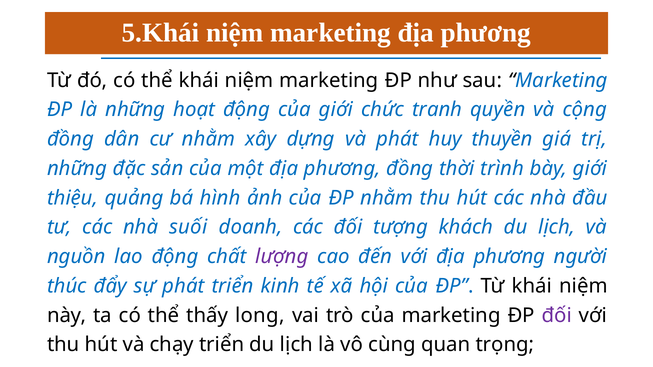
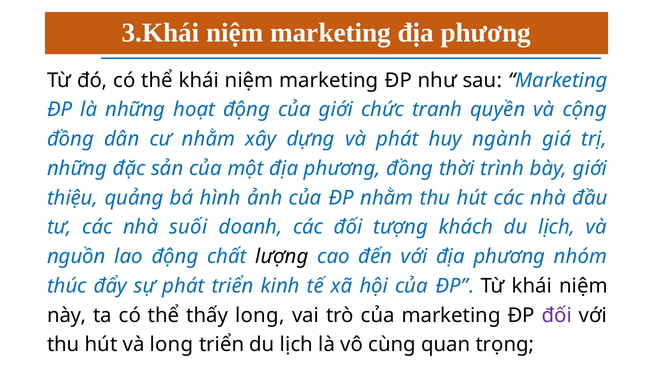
5.Khái: 5.Khái -> 3.Khái (161, 33)
thuyền: thuyền -> ngành (502, 139)
lượng colour: purple -> black (282, 257)
người: người -> nhóm (580, 257)
và chạy: chạy -> long (172, 345)
